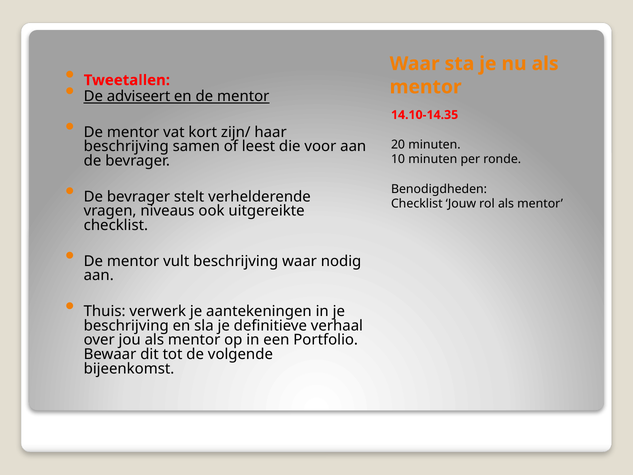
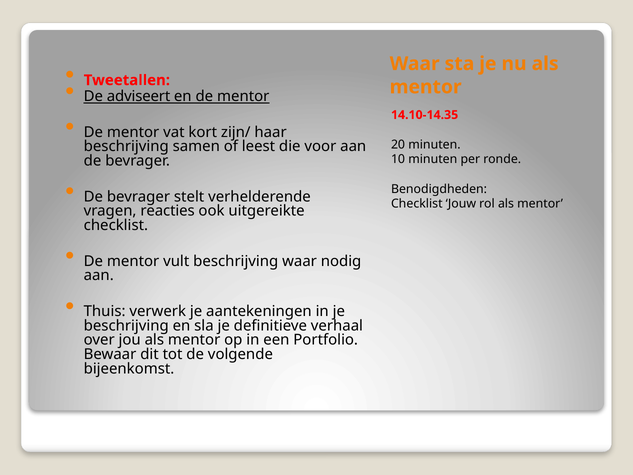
niveaus: niveaus -> reacties (168, 211)
